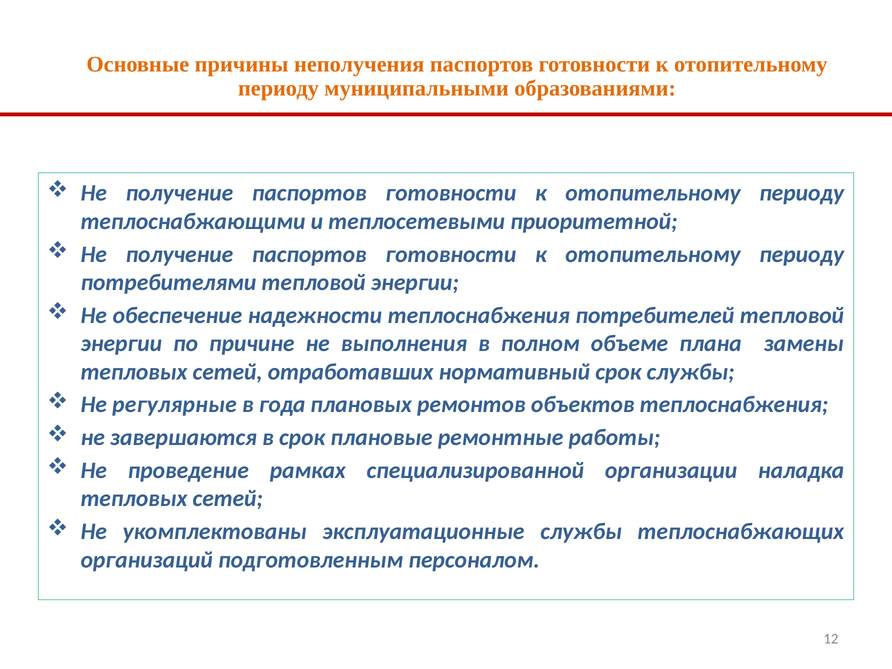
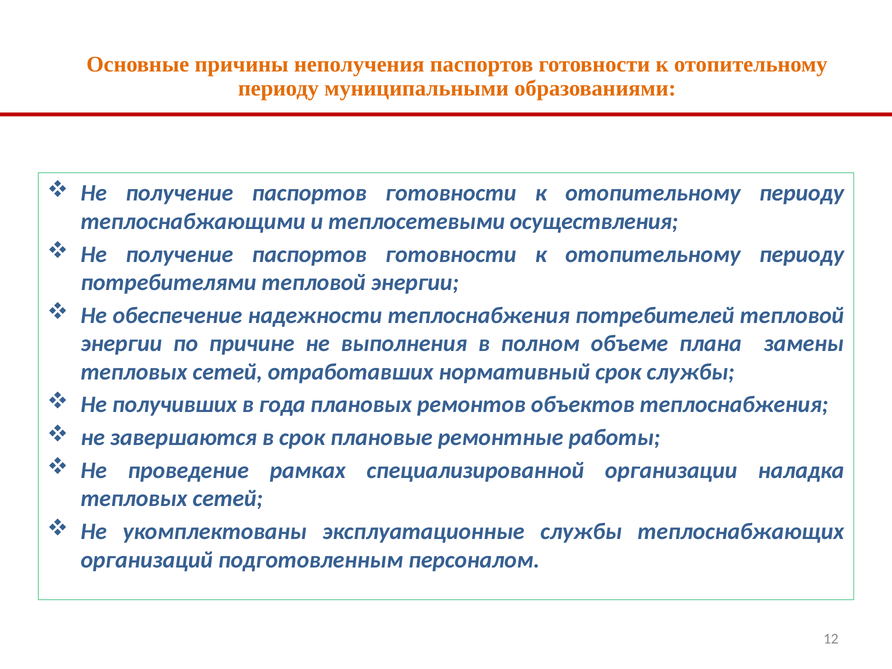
приоритетной: приоритетной -> осуществления (594, 221)
регулярные: регулярные -> получивших (175, 405)
